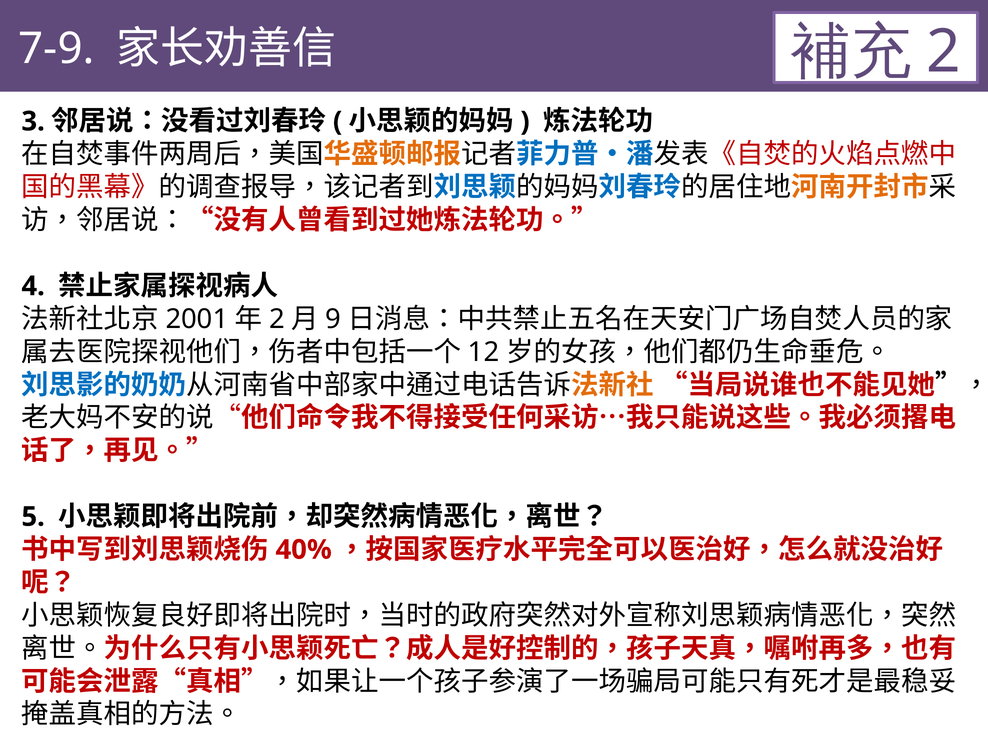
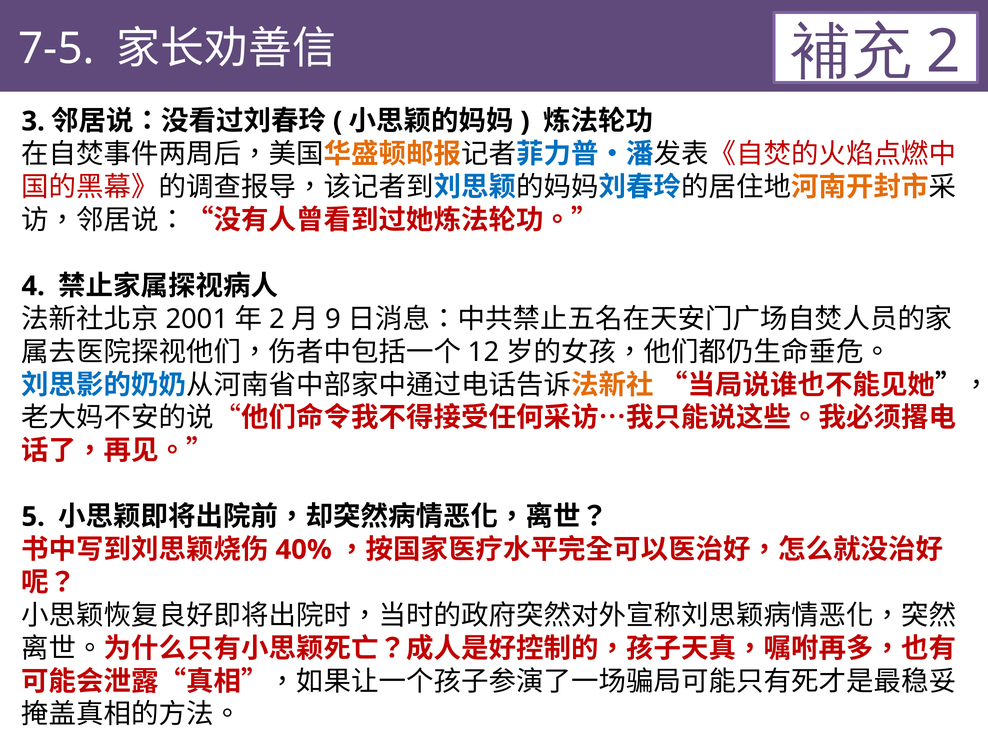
7-9: 7-9 -> 7-5 (56, 49)
